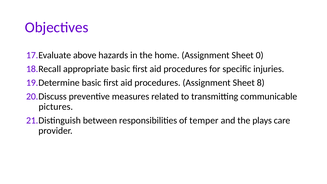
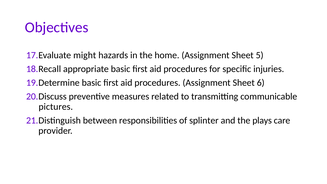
above: above -> might (85, 55)
0: 0 -> 5 (260, 55)
8: 8 -> 6 (261, 83)
temper: temper -> splinter (204, 120)
